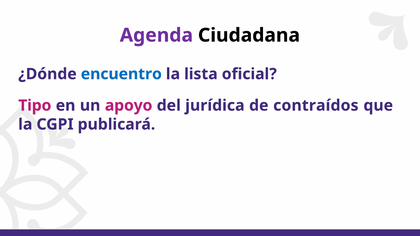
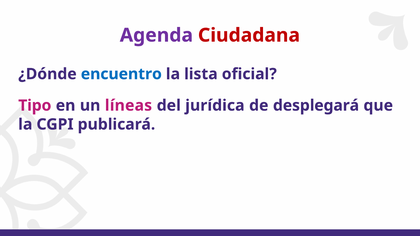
Ciudadana colour: black -> red (249, 35)
apoyo: apoyo -> líneas (128, 106)
contraídos: contraídos -> desplegará (316, 106)
